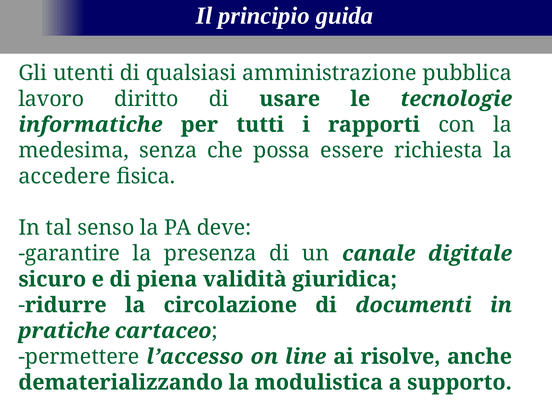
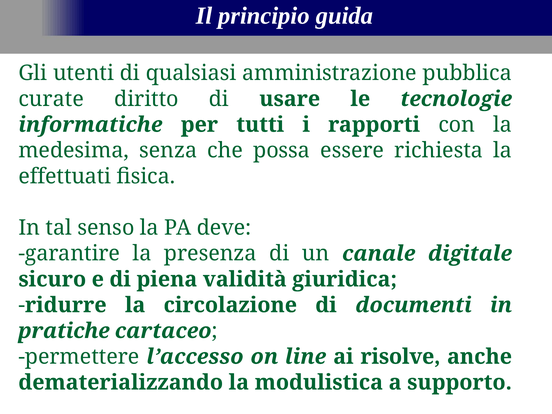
lavoro: lavoro -> curate (51, 99)
accedere: accedere -> effettuati (65, 176)
